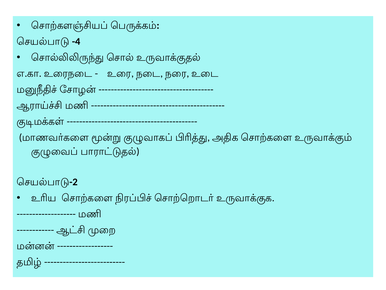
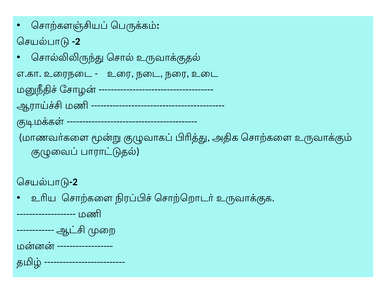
-4: -4 -> -2 (76, 41)
